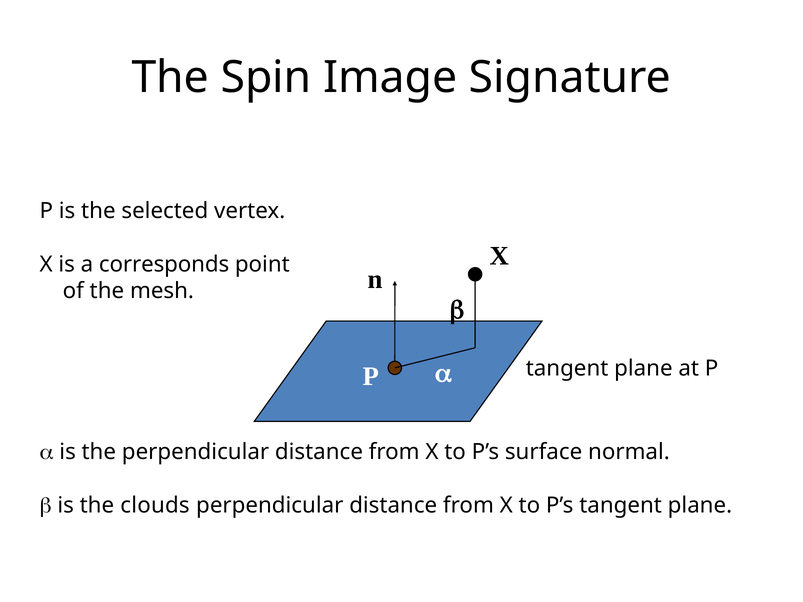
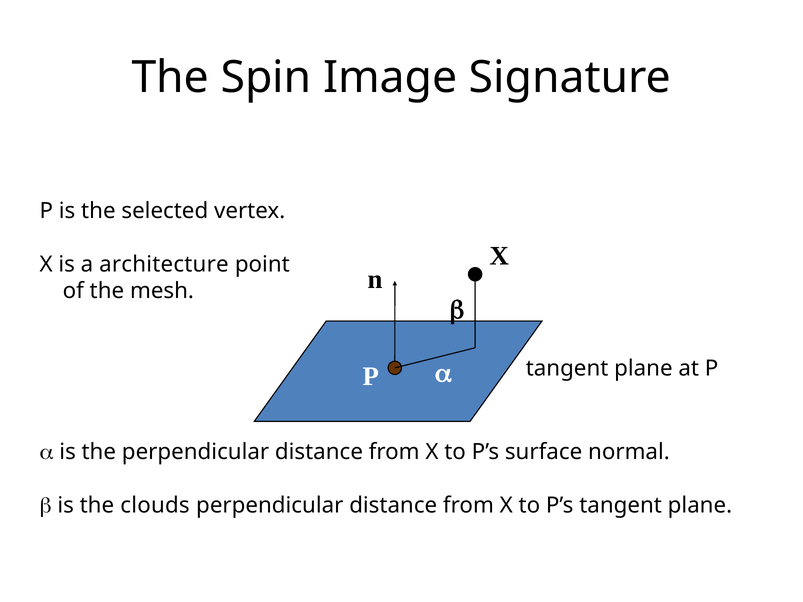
corresponds: corresponds -> architecture (164, 264)
